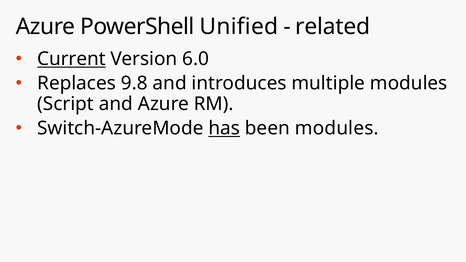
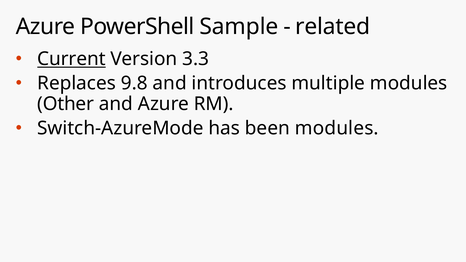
Unified: Unified -> Sample (239, 27)
6.0: 6.0 -> 3.3 (196, 59)
Script: Script -> Other (66, 104)
has underline: present -> none (224, 128)
